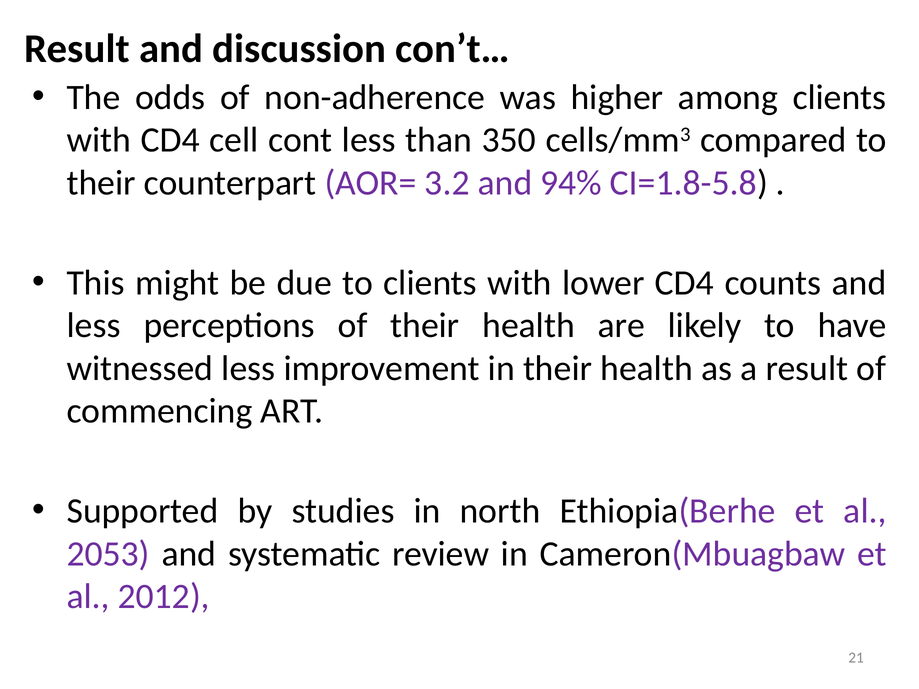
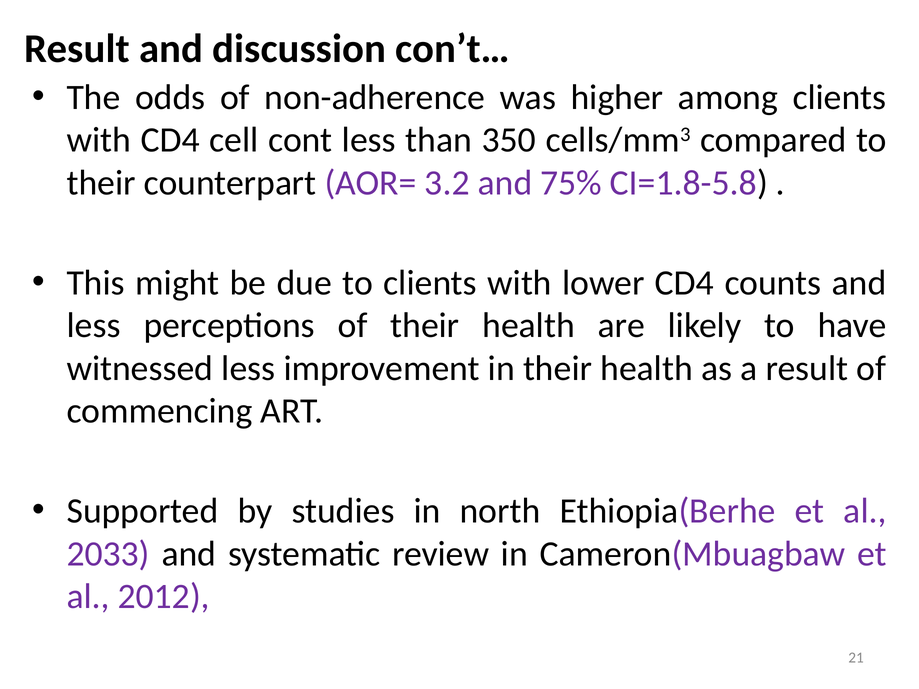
94%: 94% -> 75% (571, 183)
2053: 2053 -> 2033 (108, 554)
